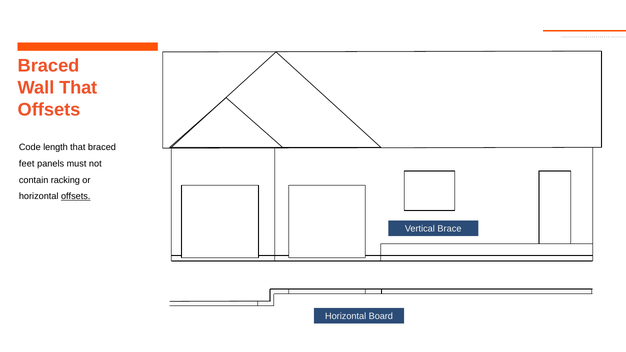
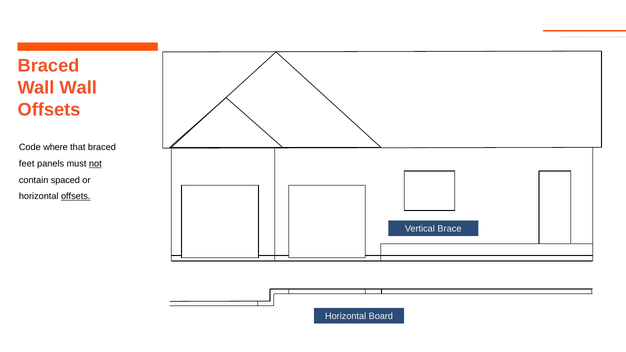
Wall That: That -> Wall (78, 88)
length: length -> where (56, 147)
not underline: none -> present (95, 164)
racking: racking -> spaced (65, 180)
